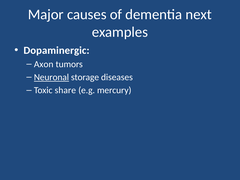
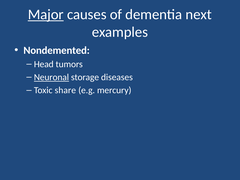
Major underline: none -> present (46, 14)
Dopaminergic: Dopaminergic -> Nondemented (57, 50)
Axon: Axon -> Head (44, 64)
